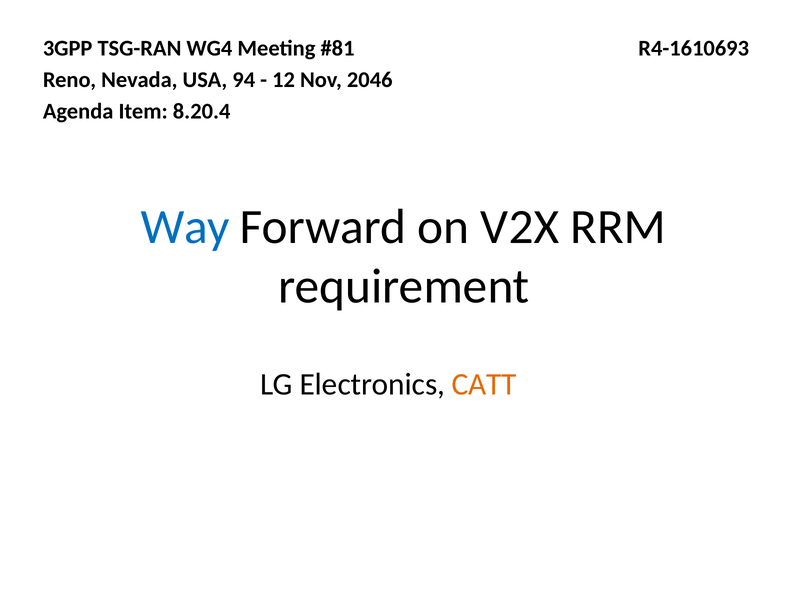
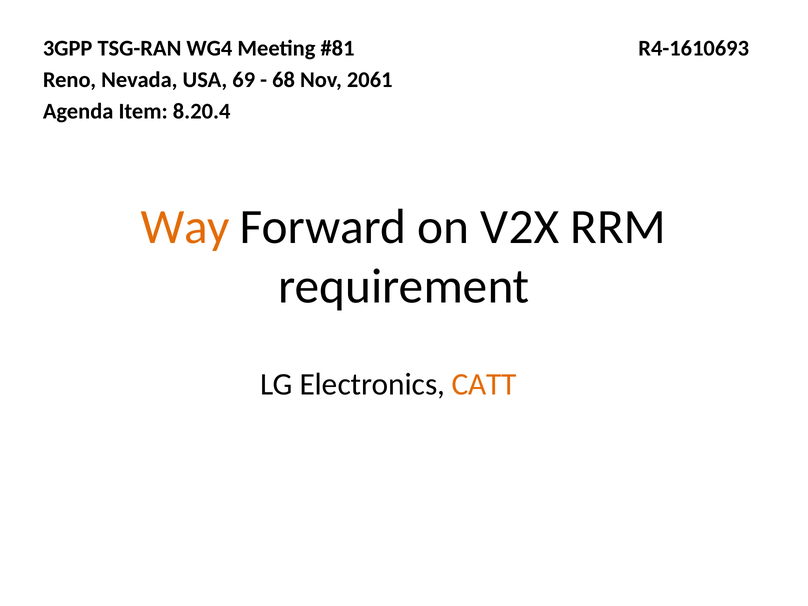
94: 94 -> 69 (244, 80)
12: 12 -> 68 (284, 80)
2046: 2046 -> 2061 (370, 80)
Way colour: blue -> orange (185, 227)
